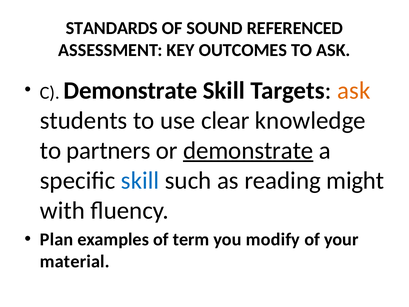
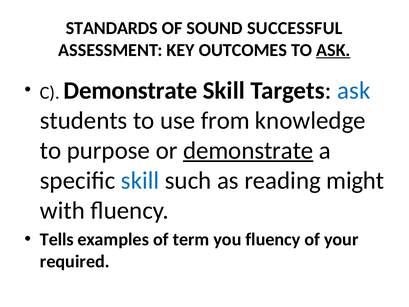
REFERENCED: REFERENCED -> SUCCESSFUL (295, 28)
ASK underline: none -> present (333, 50)
ask colour: orange -> blue (354, 90)
clear: clear -> from (225, 120)
partners: partners -> purpose (108, 150)
Plan: Plan -> Tells (57, 239)
you modify: modify -> fluency (273, 239)
material: material -> required (75, 261)
